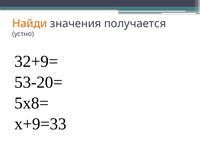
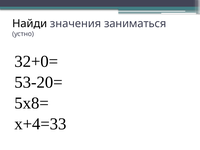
Найди colour: orange -> black (30, 24)
получается: получается -> заниматься (135, 24)
32+9=: 32+9= -> 32+0= (36, 61)
х+9=33: х+9=33 -> х+4=33 (40, 124)
